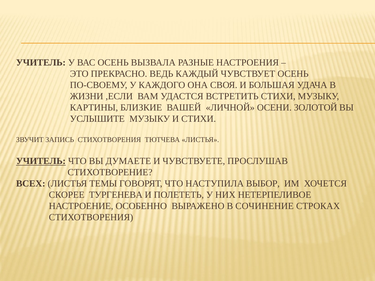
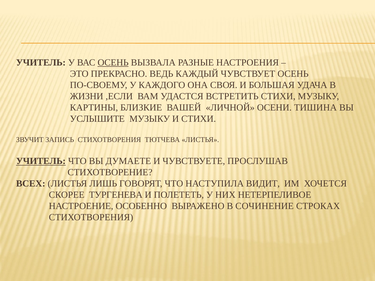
ОСЕНЬ underline: none -> present (113, 63)
ЗОЛОТОЙ: ЗОЛОТОЙ -> ТИШИНА (315, 108)
ТЕМЫ: ТЕМЫ -> ЛИШЬ (103, 184)
ВЫБОР: ВЫБОР -> ВИДИТ (263, 184)
